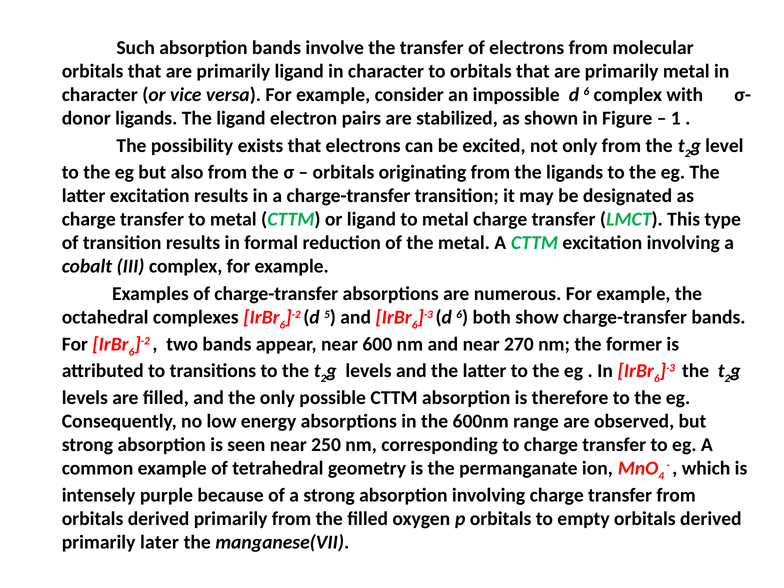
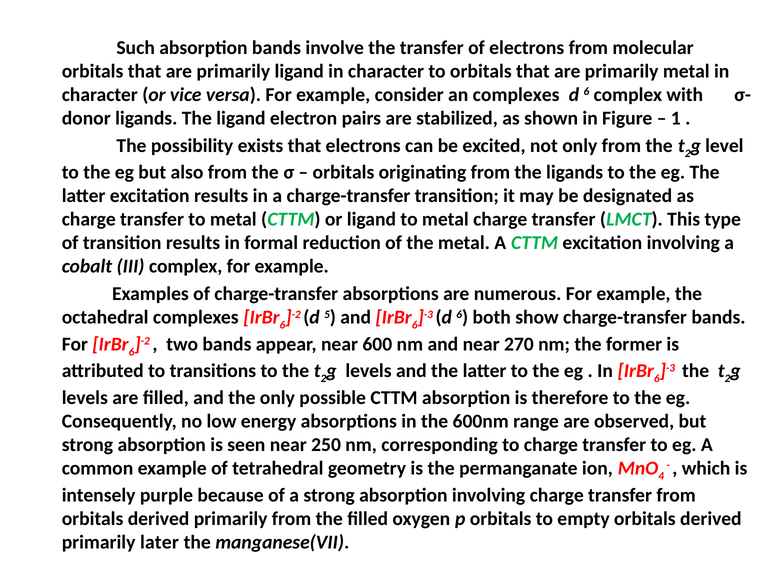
an impossible: impossible -> complexes (516, 95)
